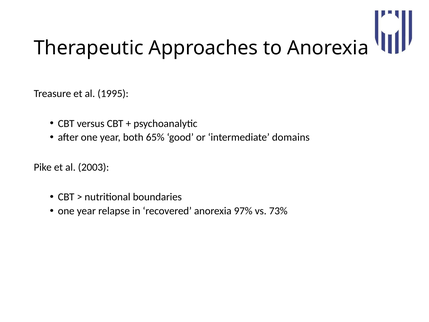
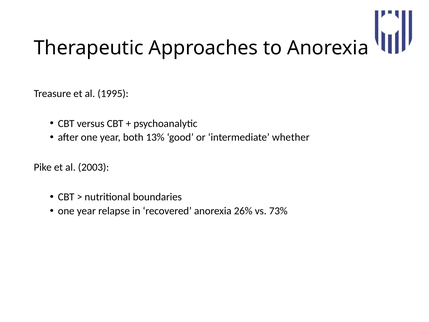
65%: 65% -> 13% (155, 137)
domains: domains -> whether (291, 137)
97%: 97% -> 26% (243, 211)
